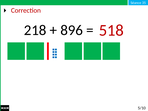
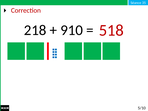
896: 896 -> 910 (72, 30)
